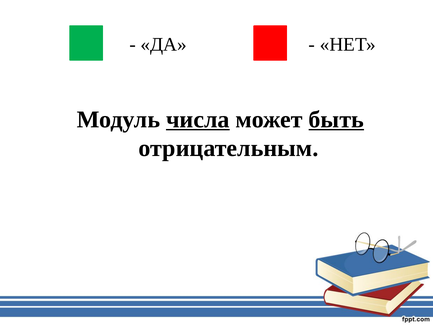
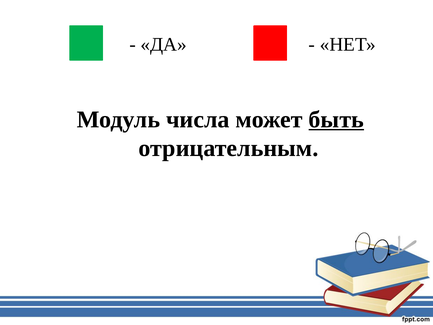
числа underline: present -> none (198, 119)
